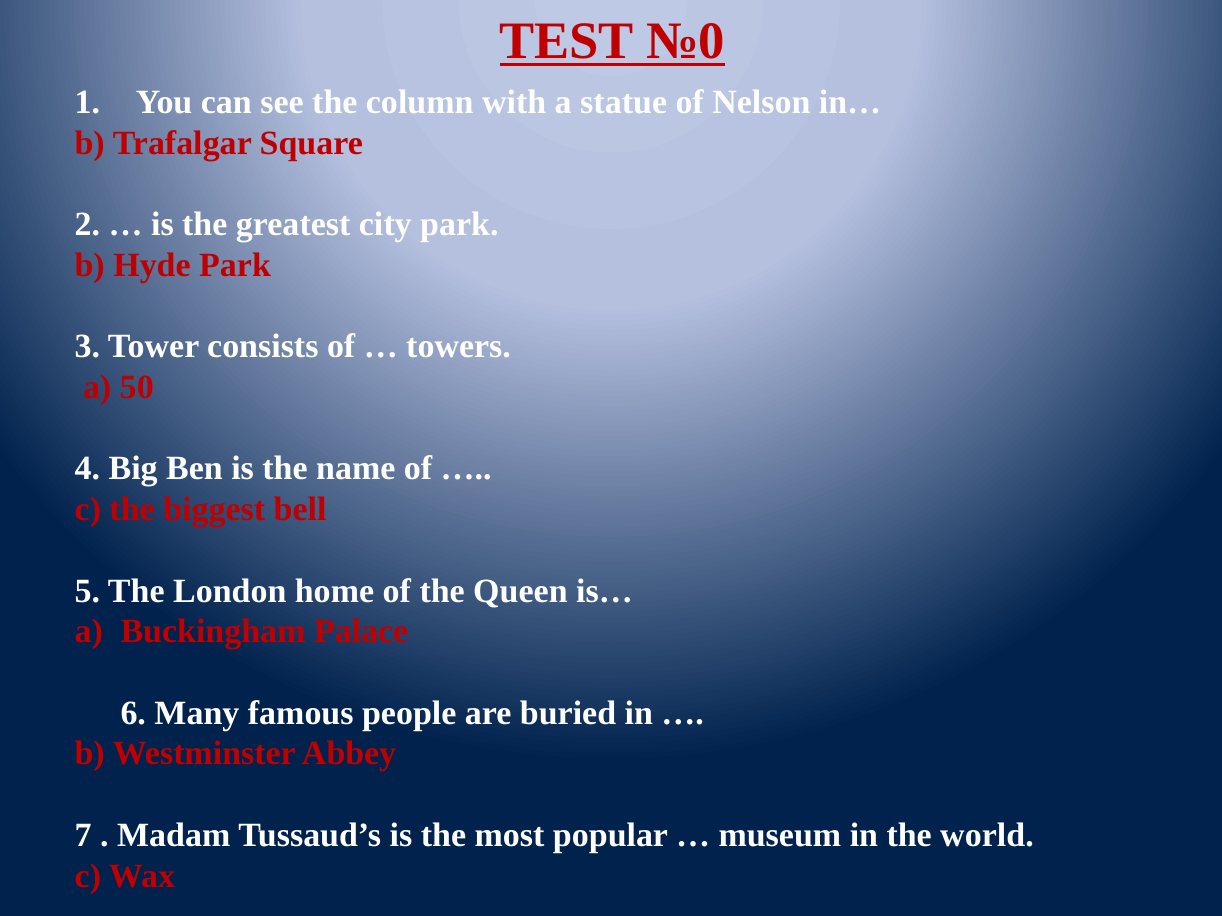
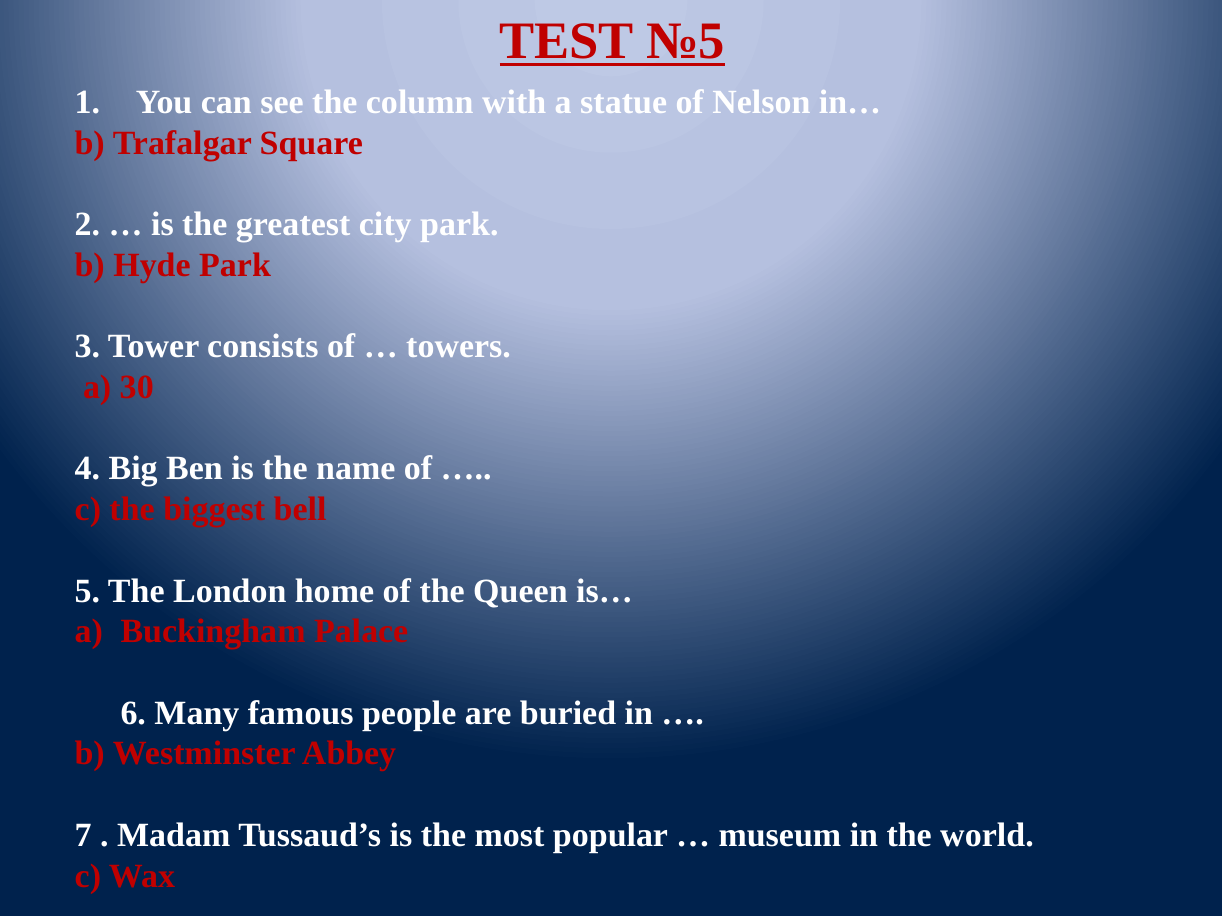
№0: №0 -> №5 (686, 41)
50: 50 -> 30 (137, 387)
